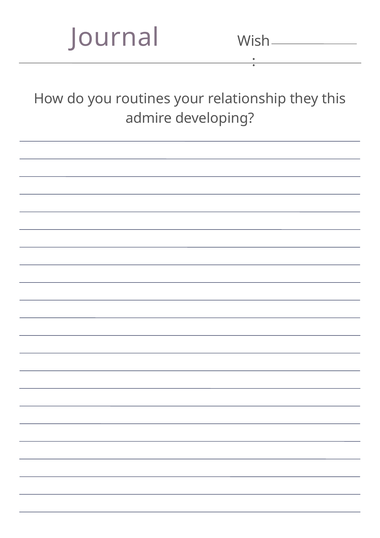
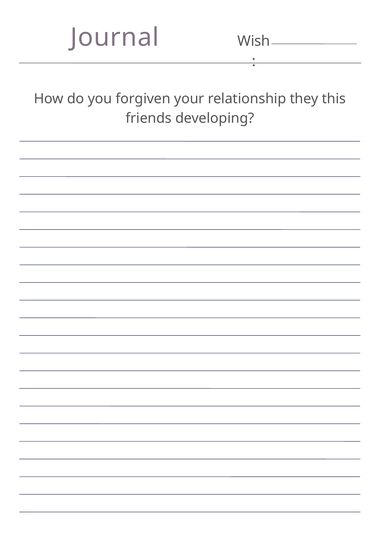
routines: routines -> forgiven (143, 99)
admire: admire -> friends (149, 118)
